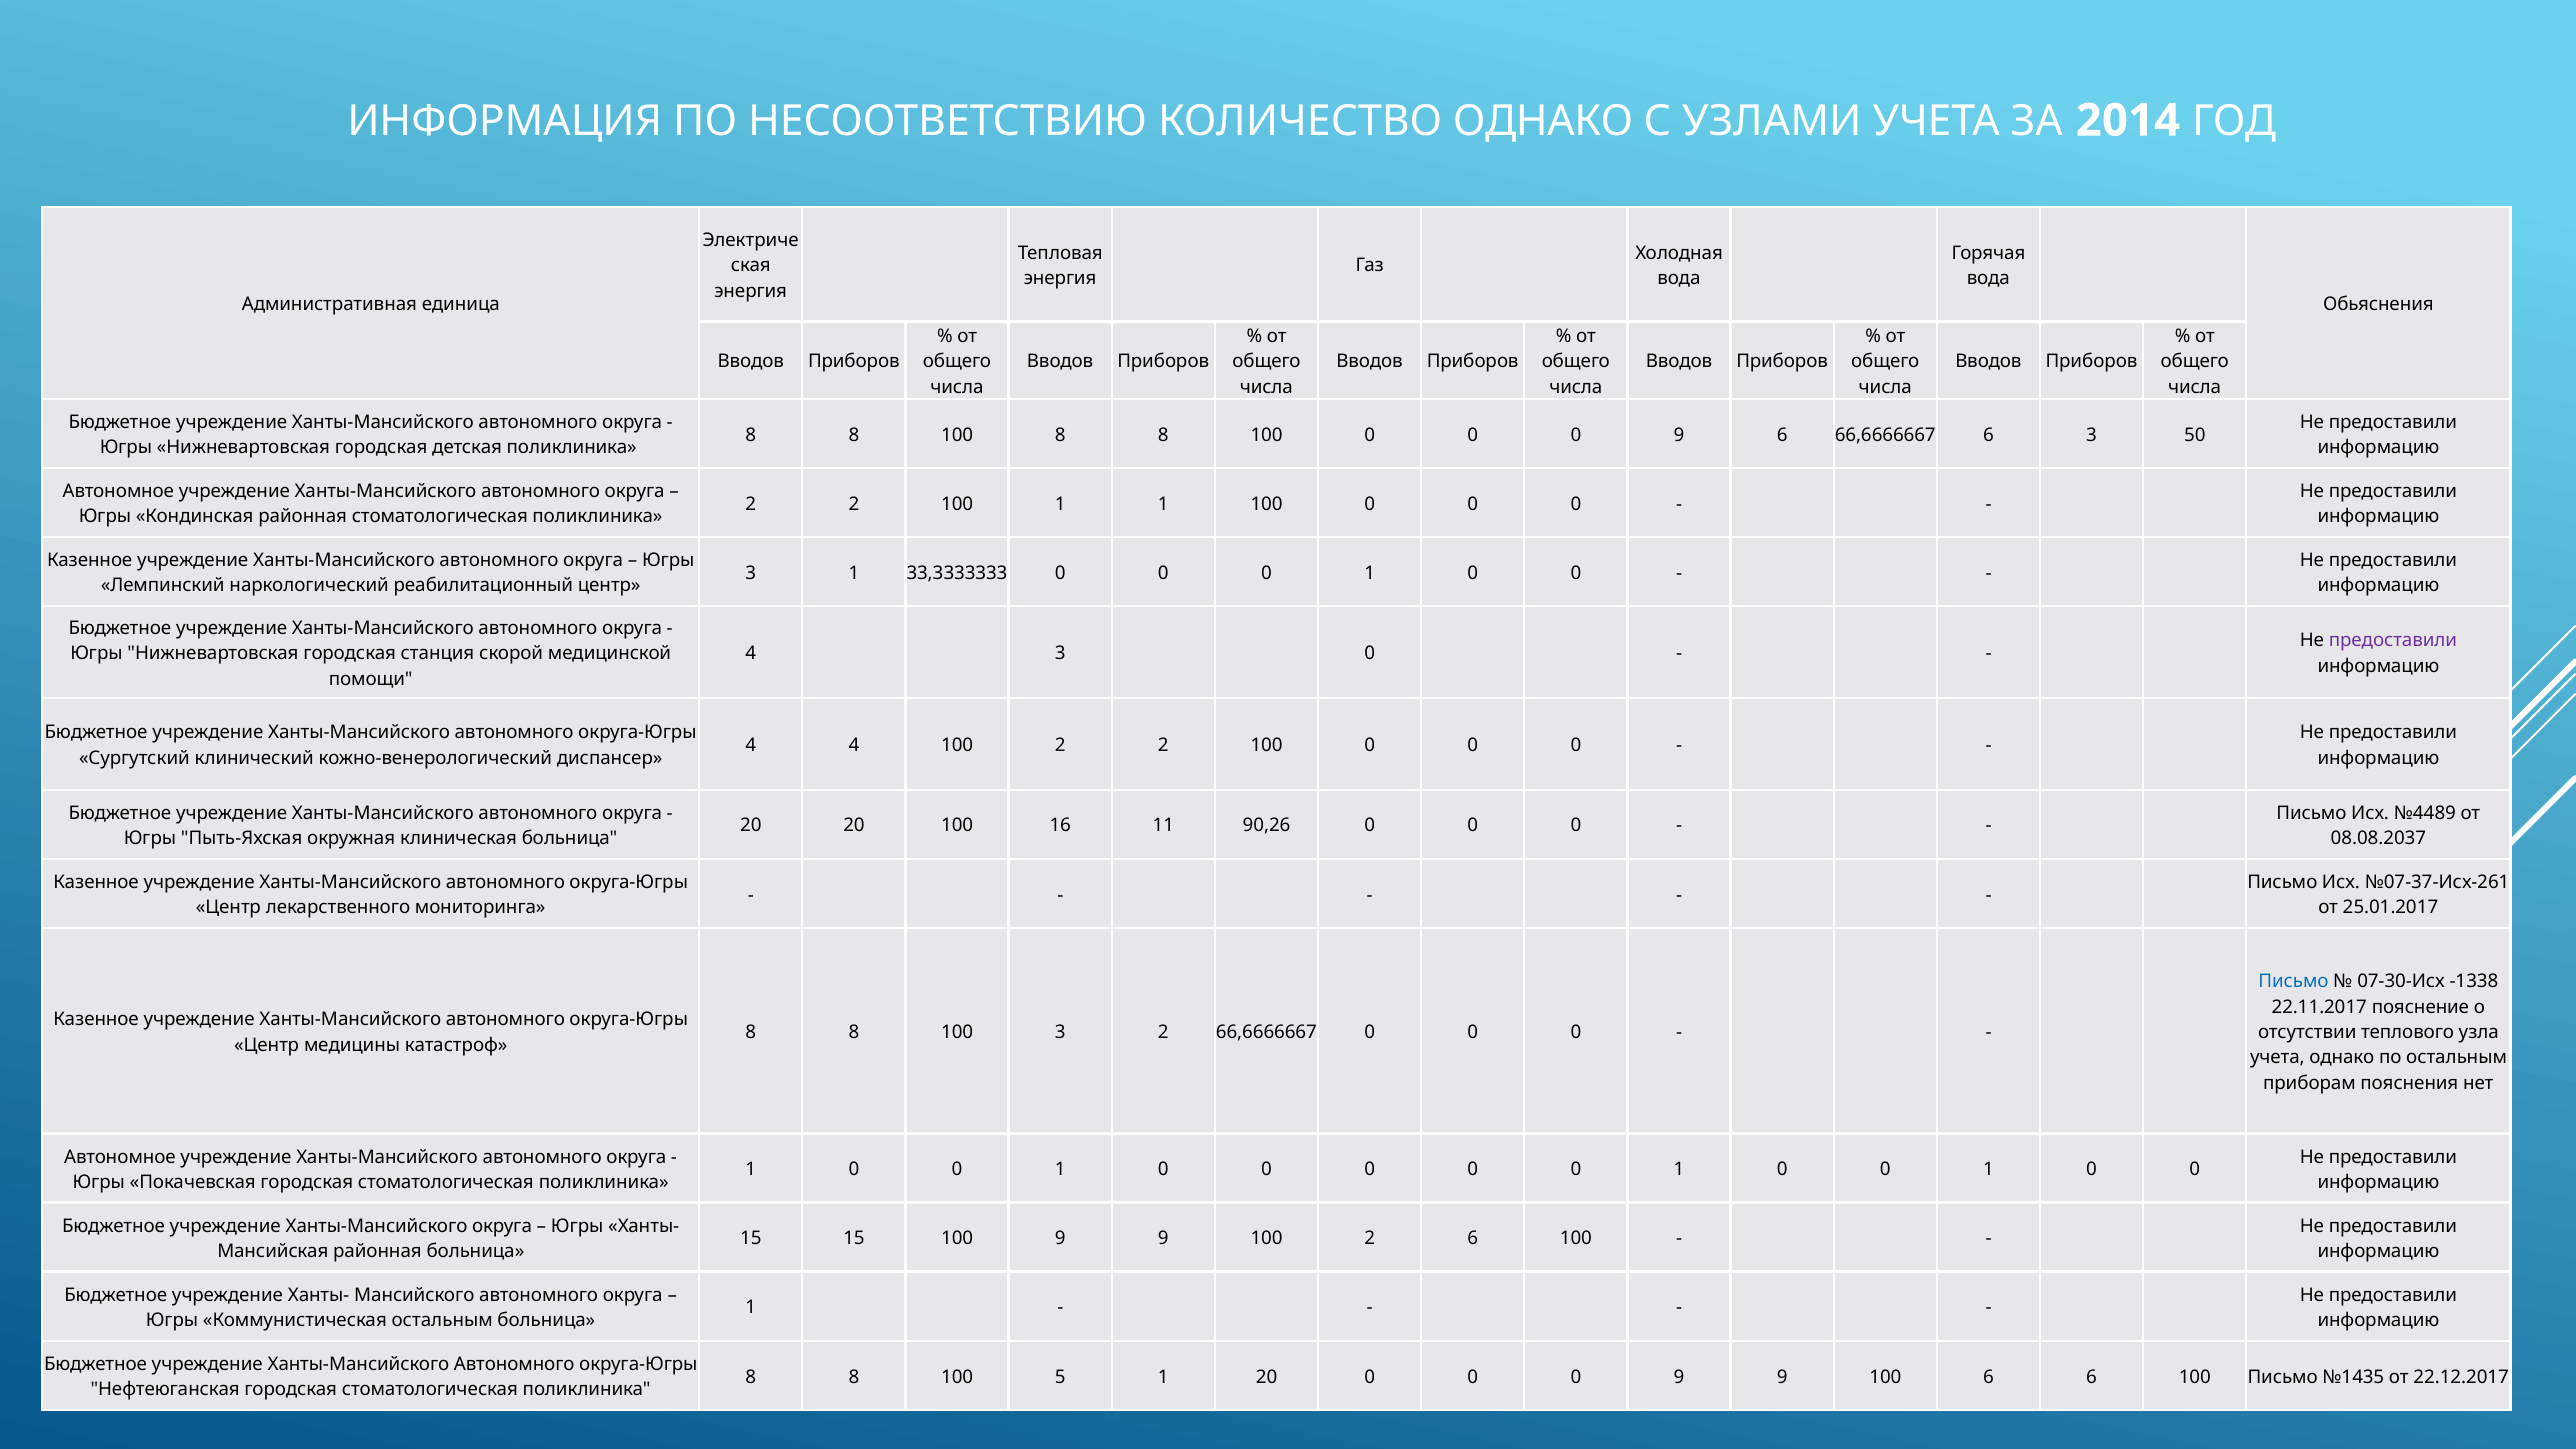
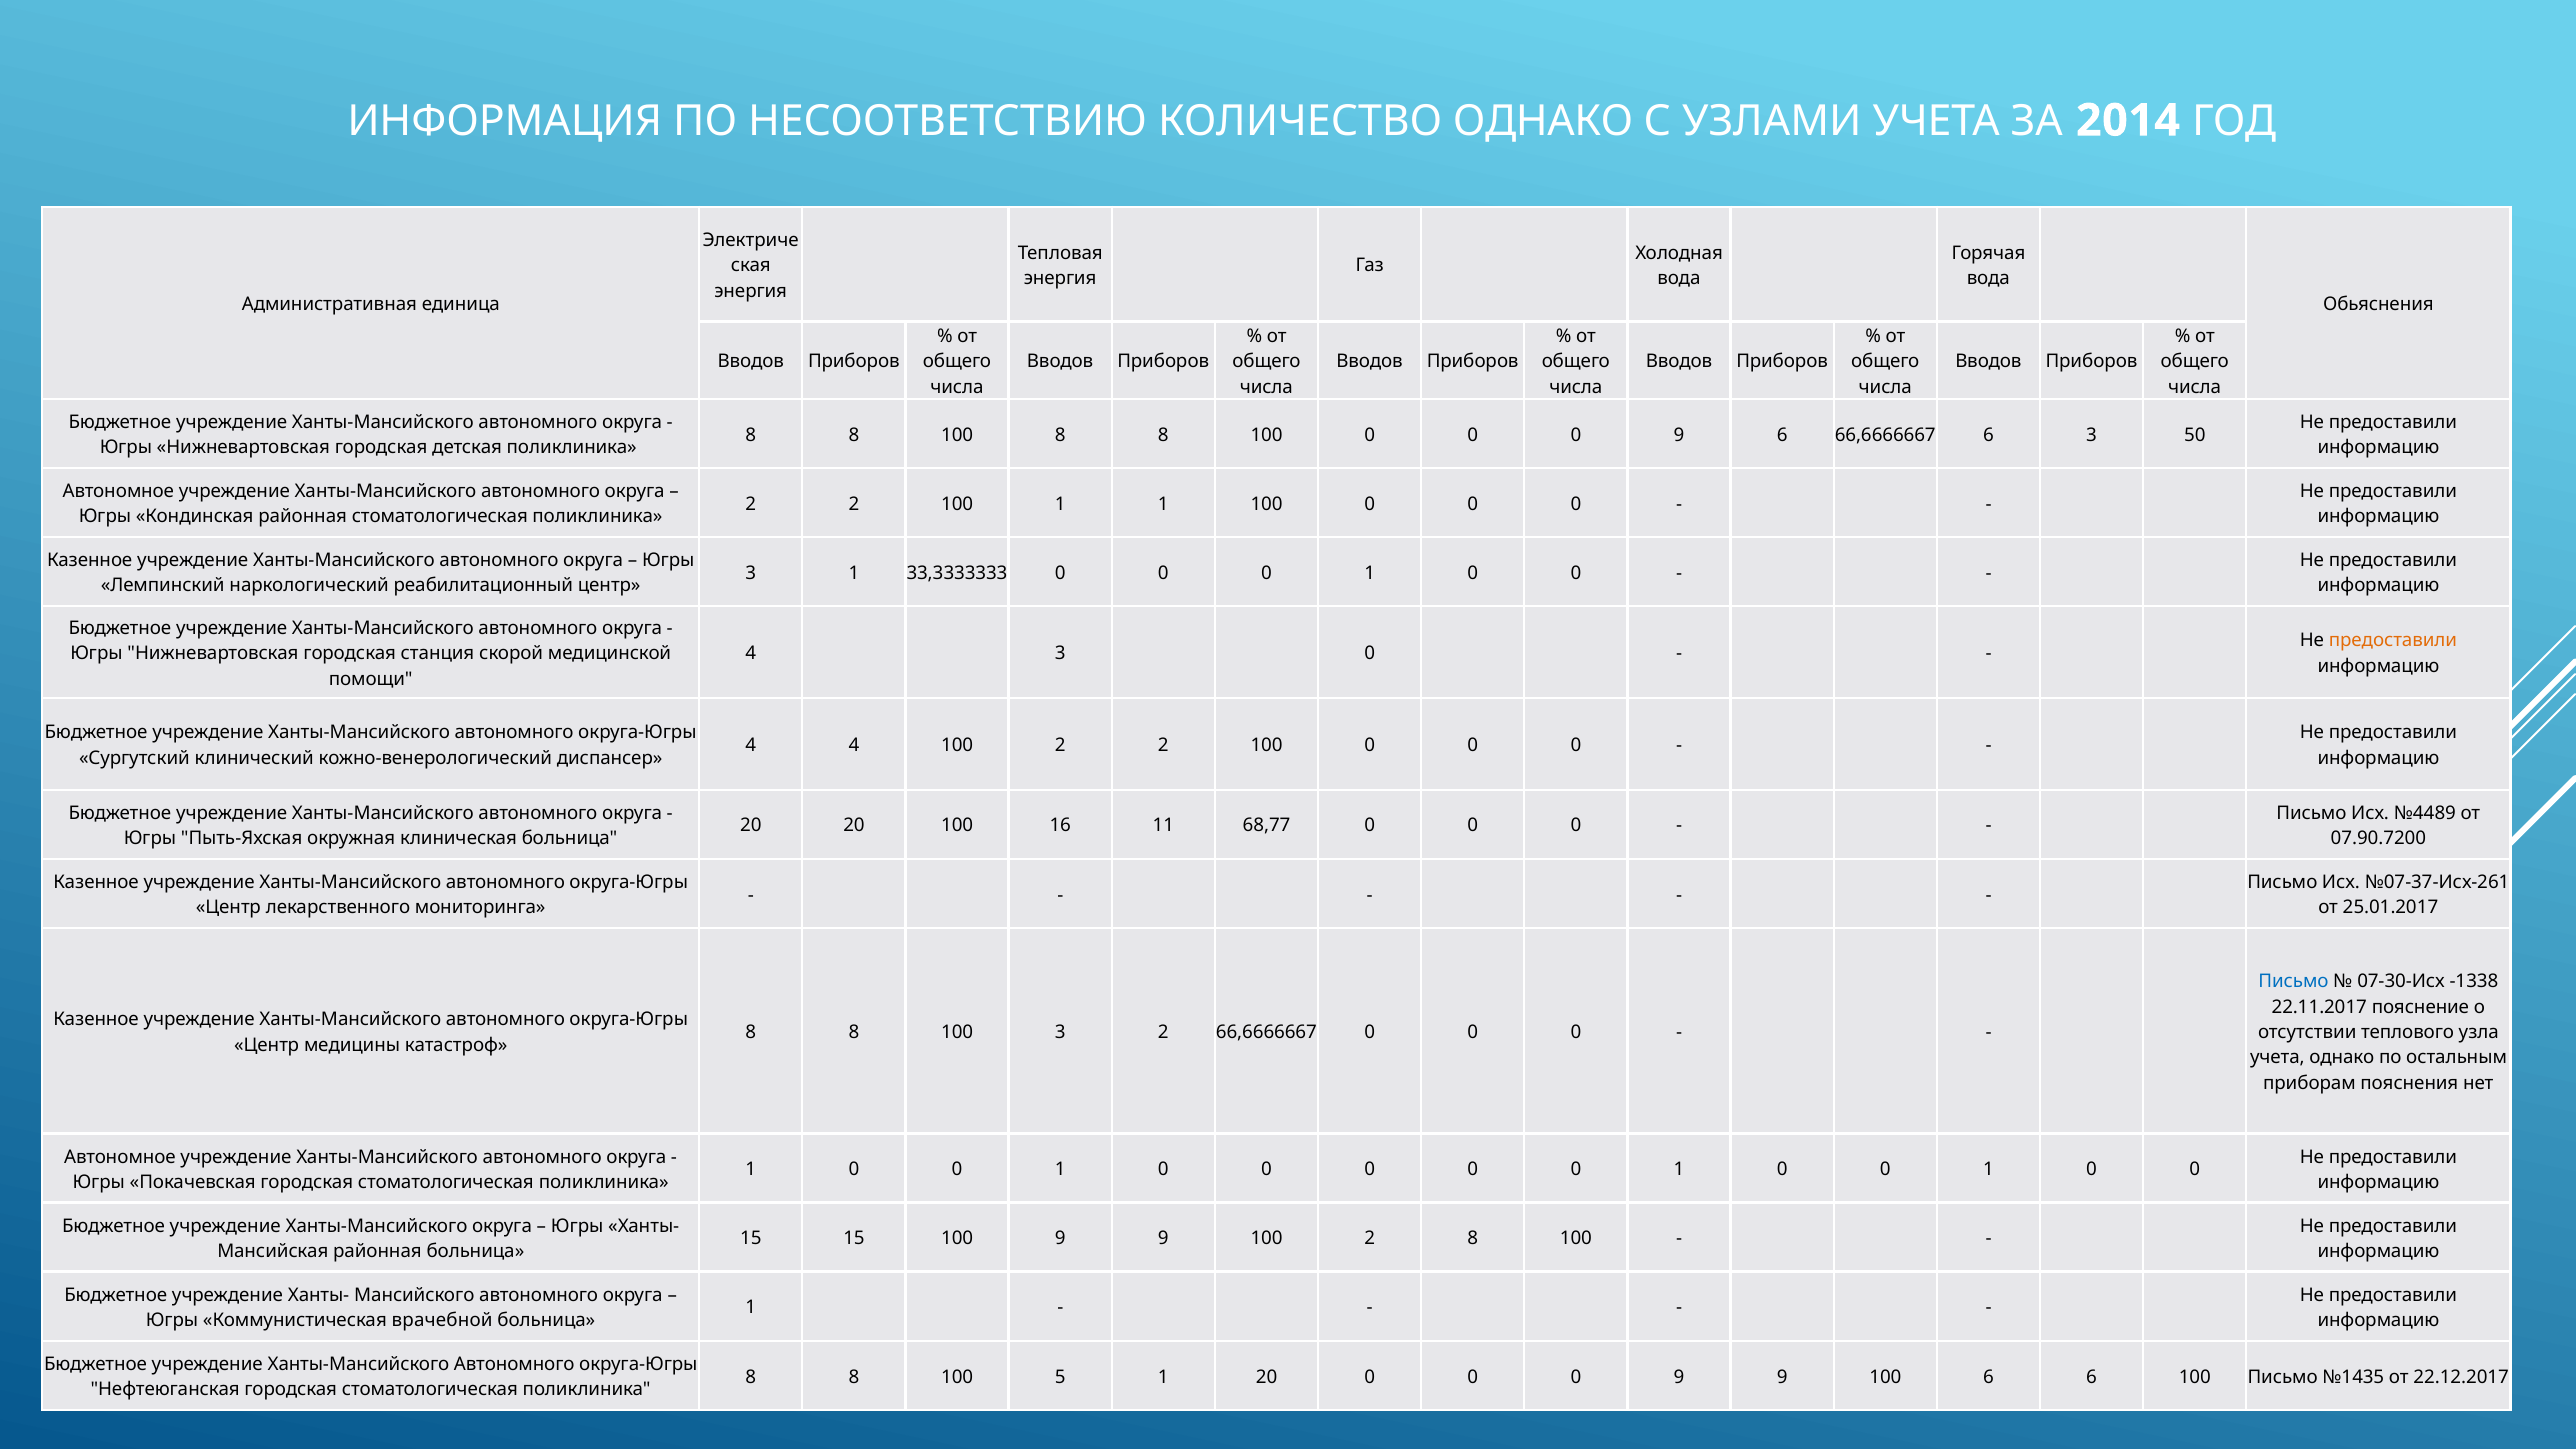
предоставили colour: purple -> orange (2393, 641)
90,26: 90,26 -> 68,77 (1267, 826)
08.08.2037: 08.08.2037 -> 07.90.7200 (2378, 838)
2 6: 6 -> 8 (1473, 1239)
Коммунистическая остальным: остальным -> врачебной (442, 1320)
